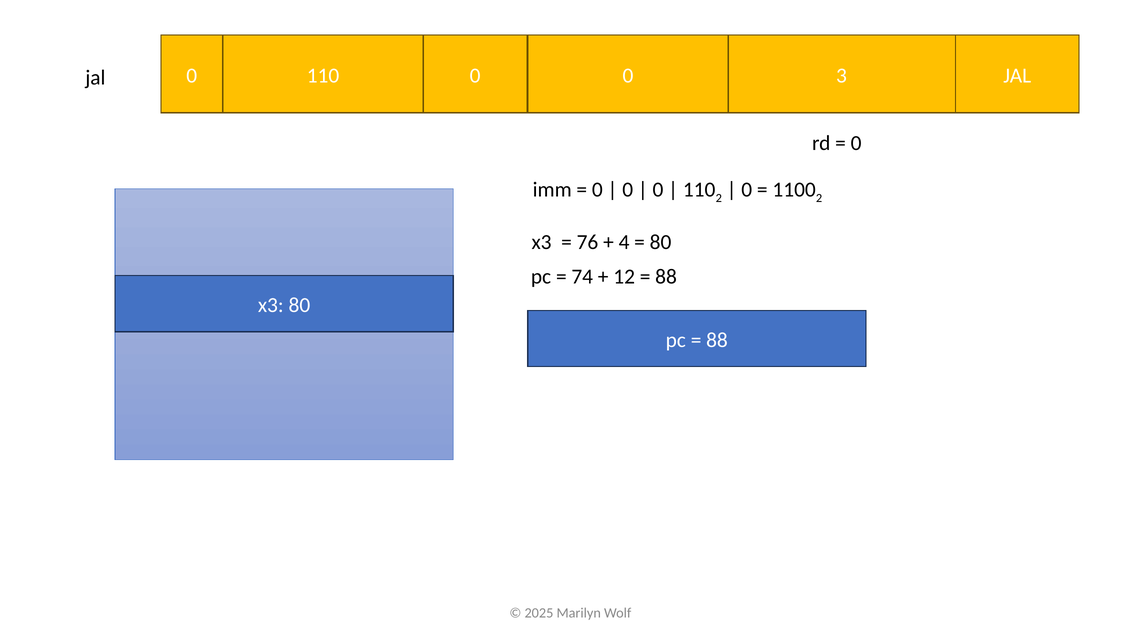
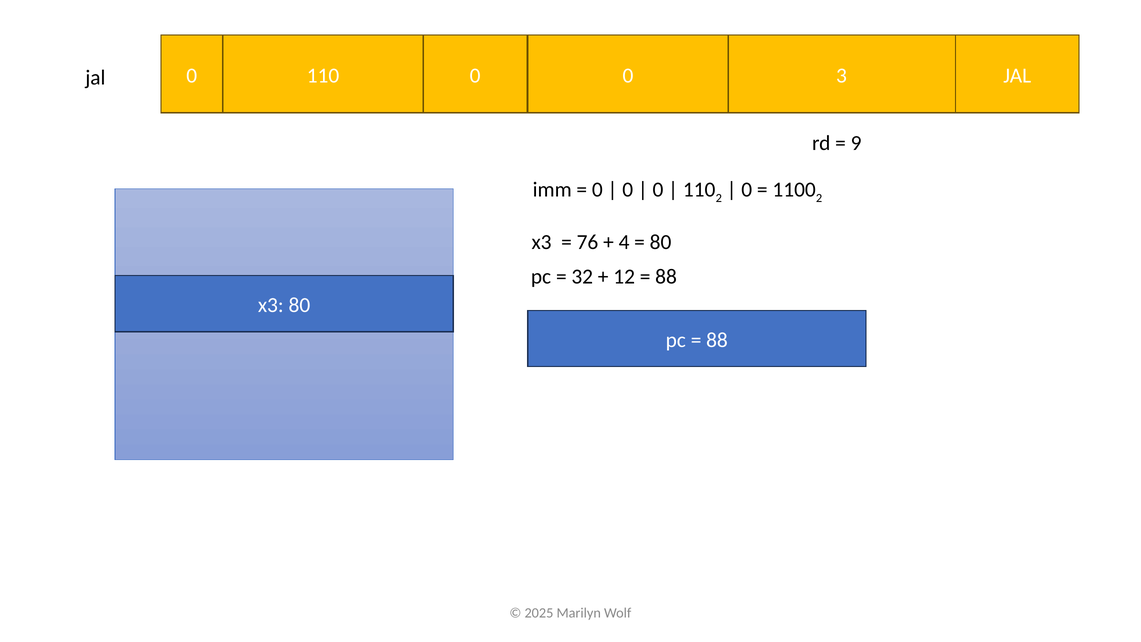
0: 0 -> 9 (856, 143)
74: 74 -> 32 (582, 277)
